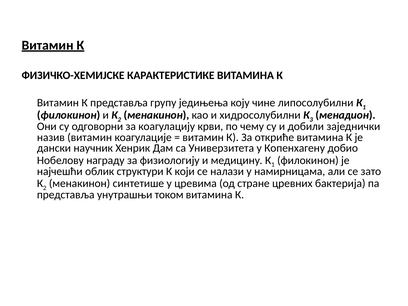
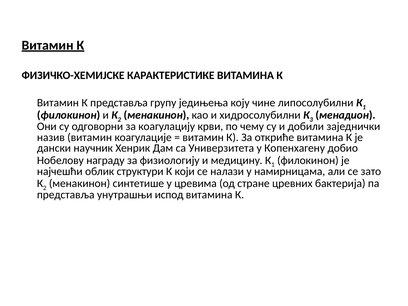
током: током -> испод (169, 195)
